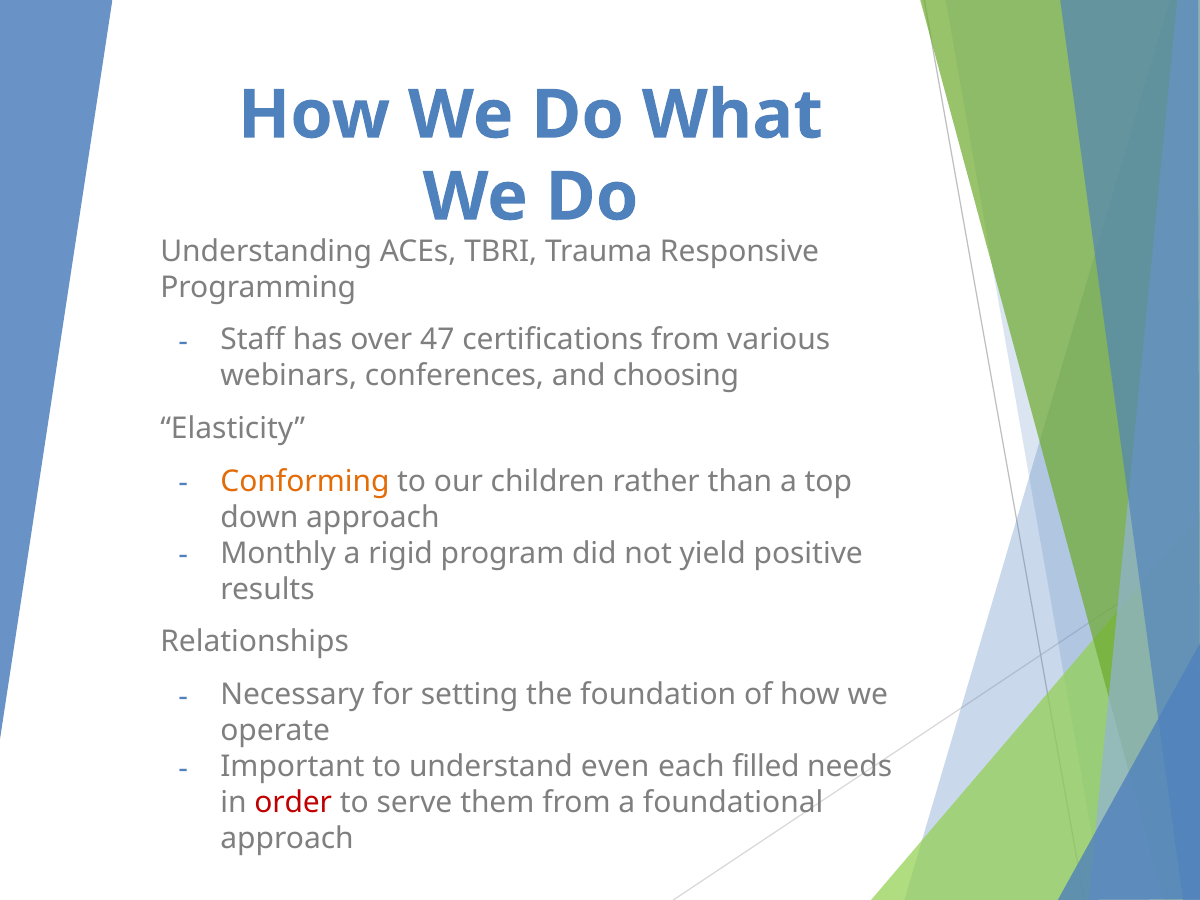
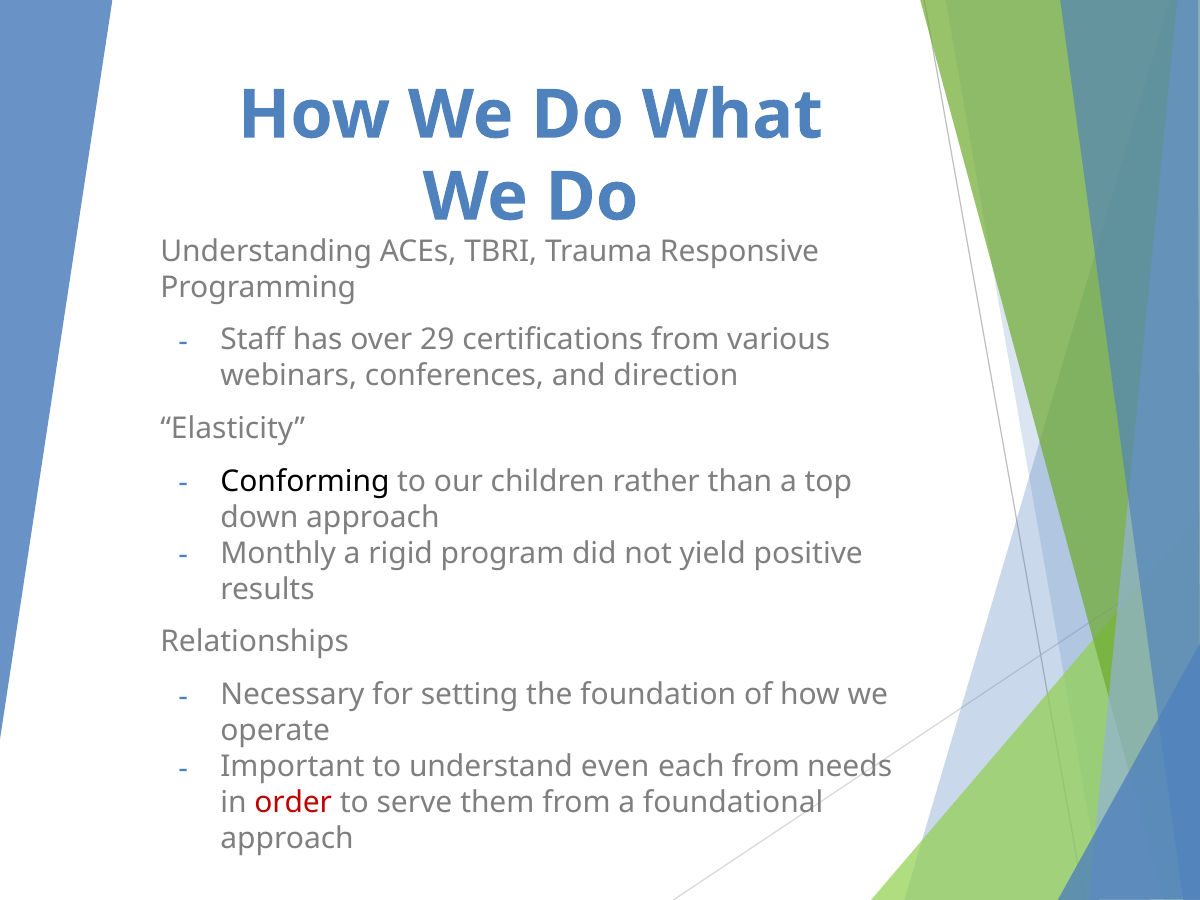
47: 47 -> 29 (437, 340)
choosing: choosing -> direction (676, 376)
Conforming colour: orange -> black (305, 481)
each filled: filled -> from (766, 767)
